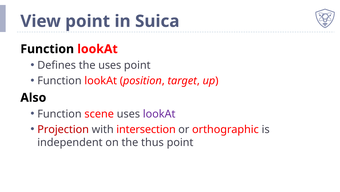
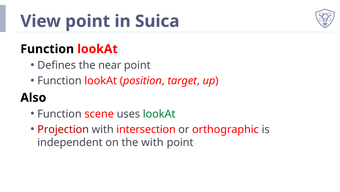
the uses: uses -> near (110, 65)
lookAt colour: purple -> green (159, 113)
the thus: thus -> with (152, 142)
